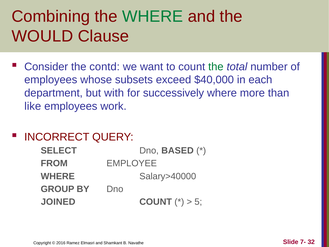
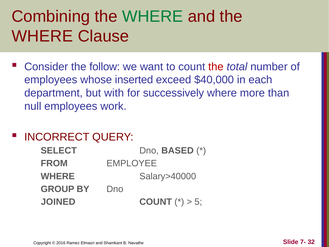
WOULD: WOULD -> WHERE (42, 36)
contd: contd -> follow (105, 67)
the colour: green -> red (216, 67)
subsets: subsets -> inserted (134, 80)
like: like -> null (33, 106)
